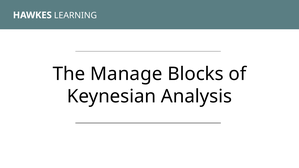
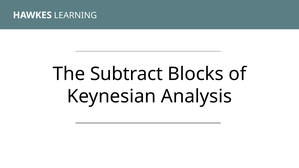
Manage: Manage -> Subtract (126, 74)
